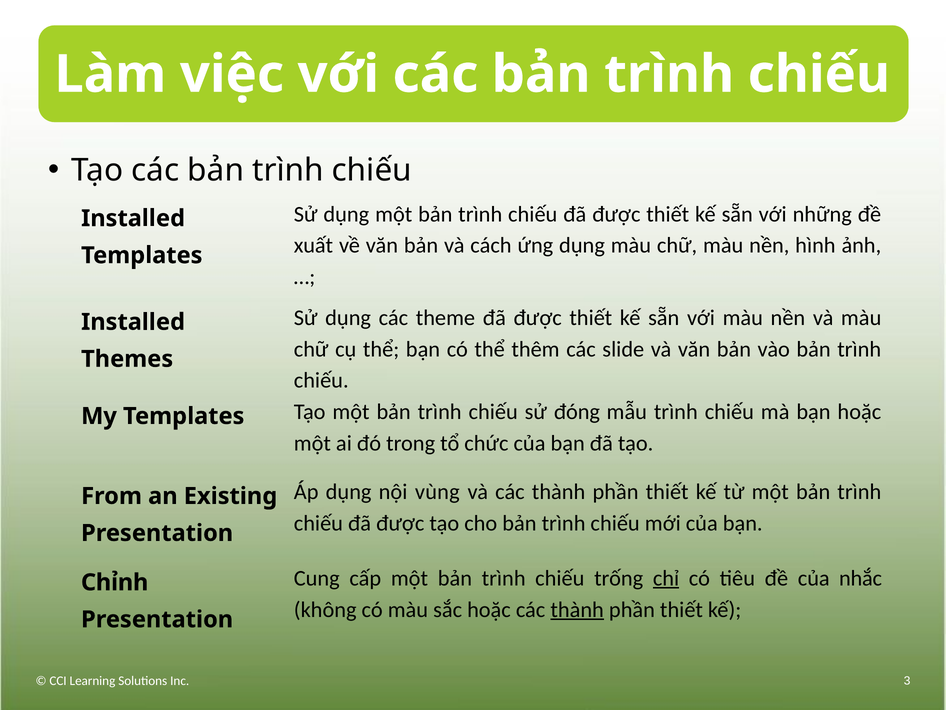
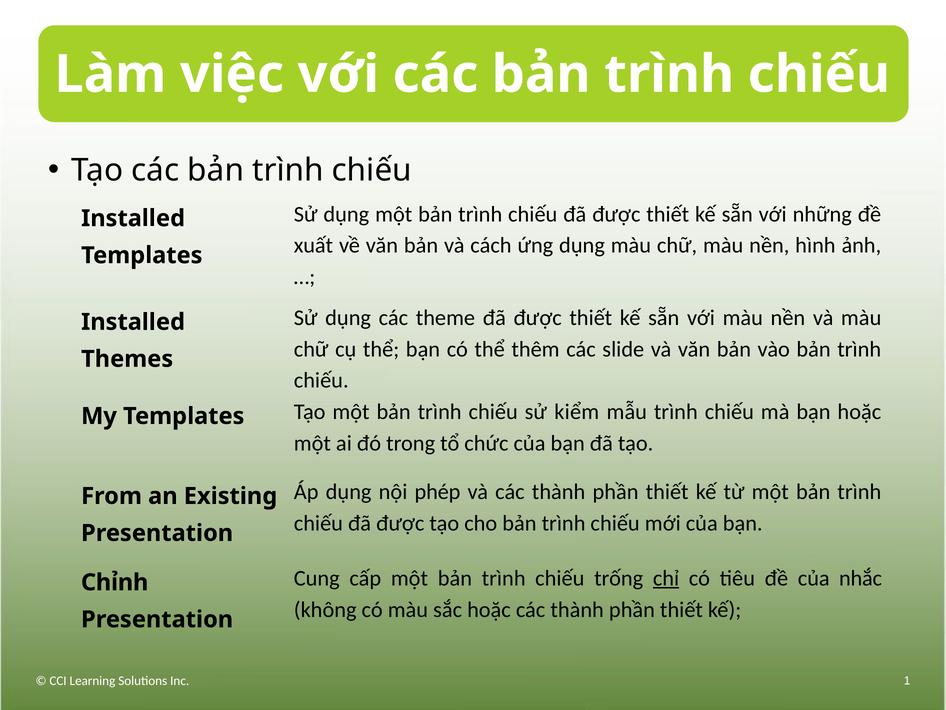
đóng: đóng -> kiểm (577, 412)
vùng: vùng -> phép (437, 492)
thành underline: present -> none (577, 609)
3: 3 -> 1 (907, 681)
